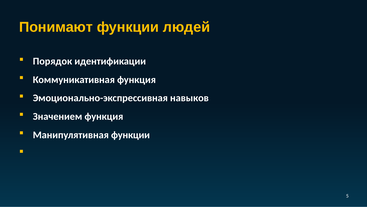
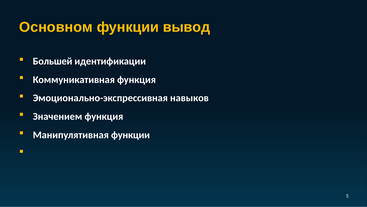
Понимают: Понимают -> Основном (56, 27)
людей: людей -> вывод (187, 27)
Порядок: Порядок -> Большей (53, 61)
